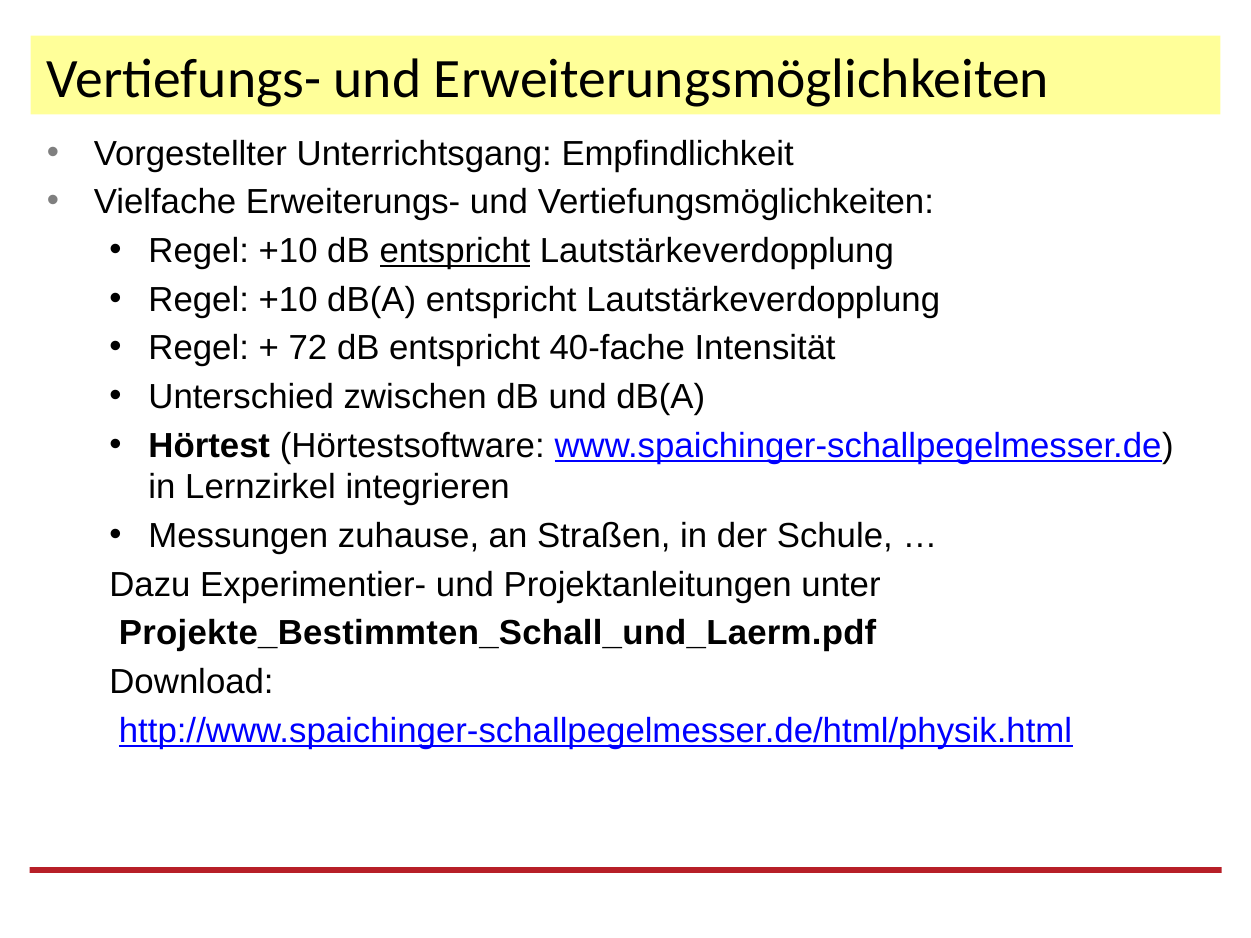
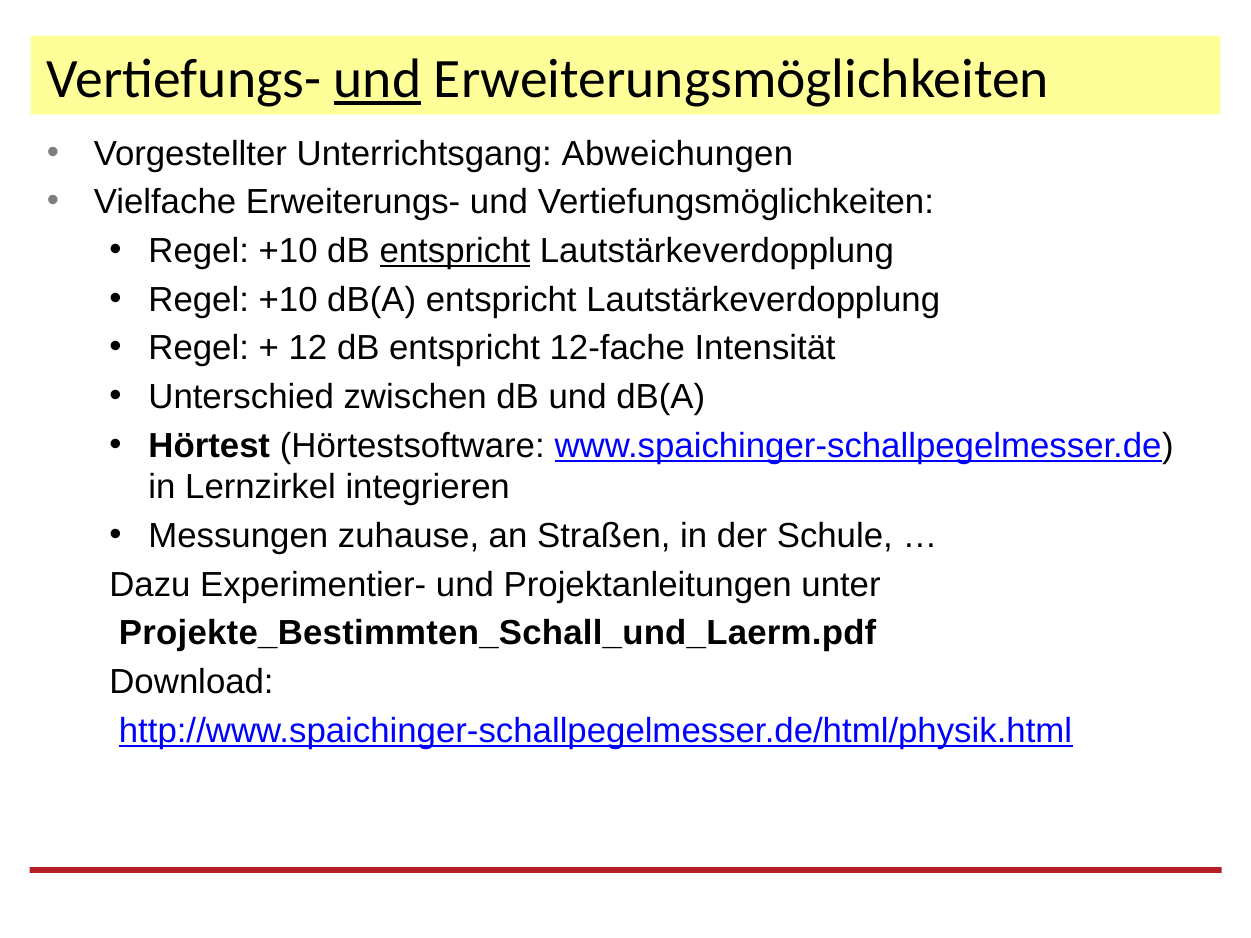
und underline: none -> present (378, 79)
Empfindlichkeit: Empfindlichkeit -> Abweichungen (677, 154)
72: 72 -> 12 (308, 348)
40-fache: 40-fache -> 12-fache (617, 348)
